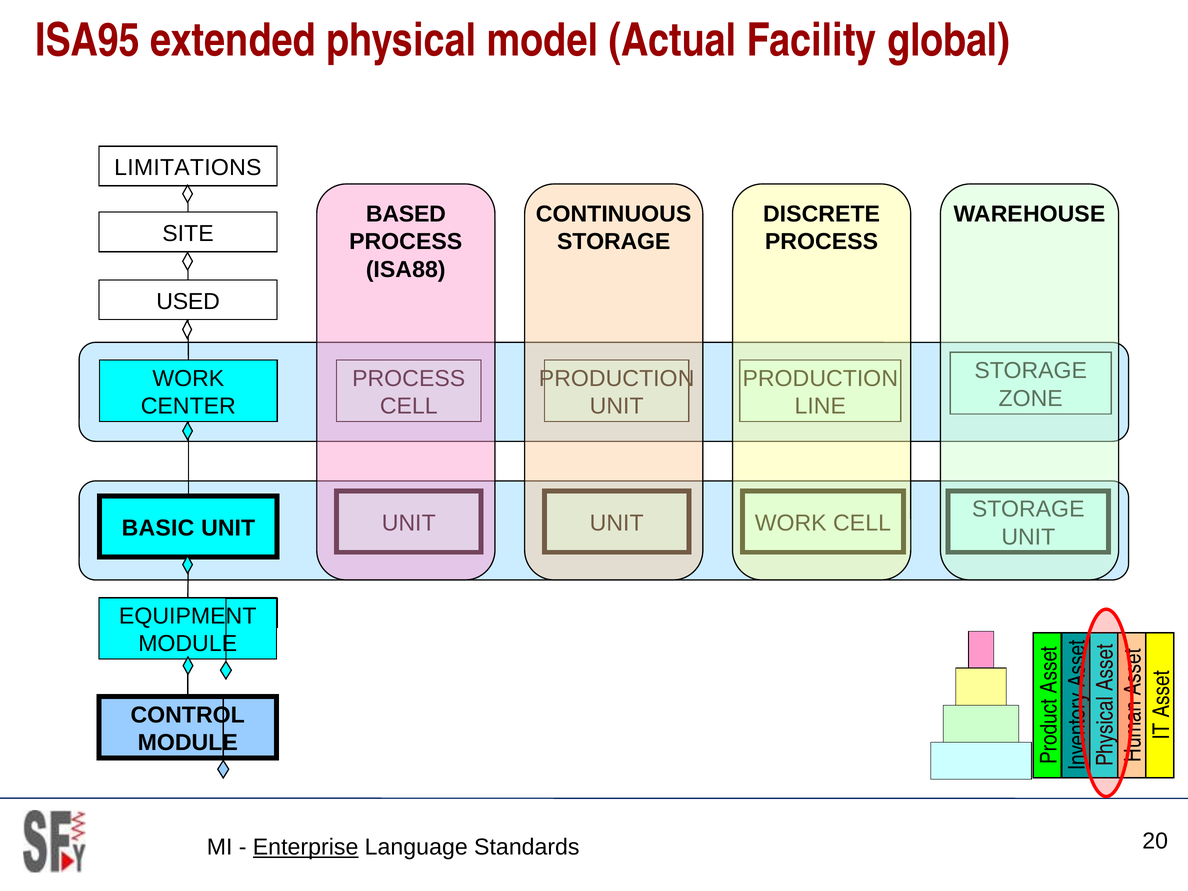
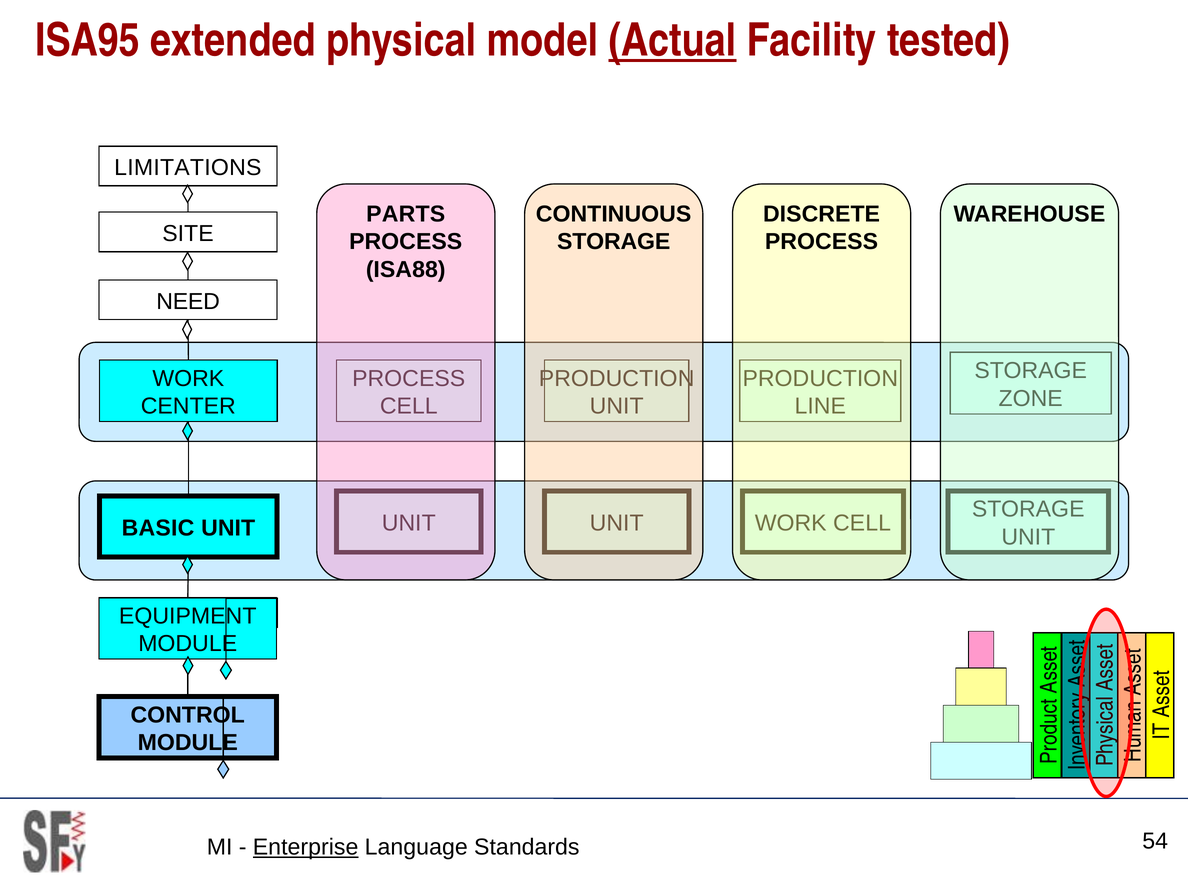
Actual underline: none -> present (673, 41)
global: global -> tested (948, 41)
BASED: BASED -> PARTS (406, 214)
USED: USED -> NEED (188, 301)
20: 20 -> 54 (1155, 841)
